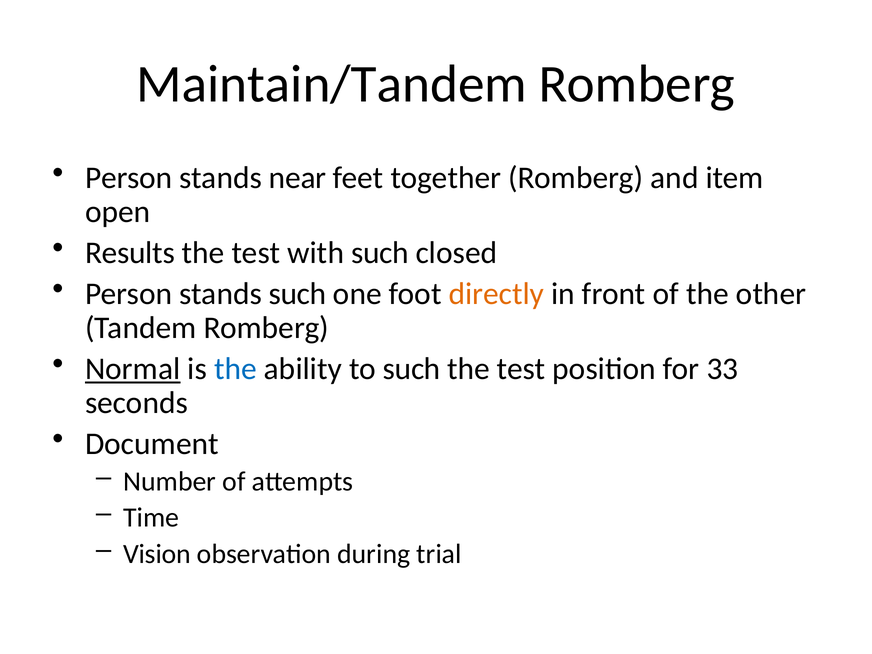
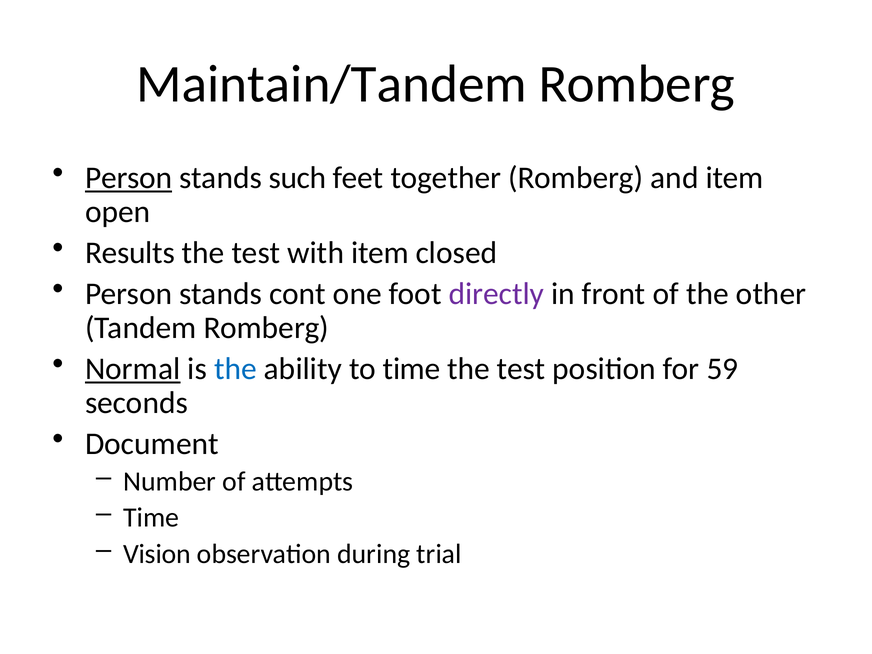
Person underline: none -> present (129, 178)
near: near -> such (298, 178)
with such: such -> item (380, 253)
stands such: such -> cont (297, 294)
directly colour: orange -> purple (496, 294)
to such: such -> time (412, 369)
33: 33 -> 59 (722, 369)
